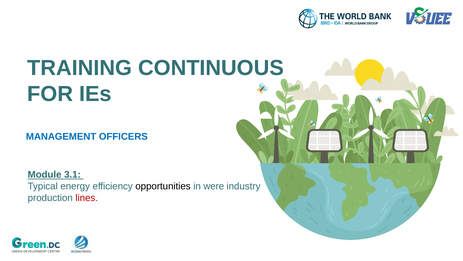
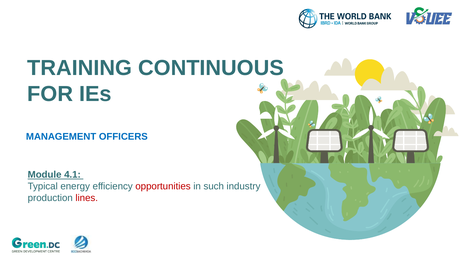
3.1: 3.1 -> 4.1 (72, 174)
opportunities colour: black -> red (163, 186)
were: were -> such (214, 186)
